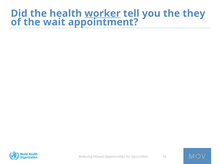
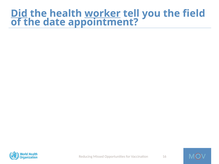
Did underline: none -> present (19, 13)
they: they -> field (194, 13)
wait: wait -> date (54, 22)
